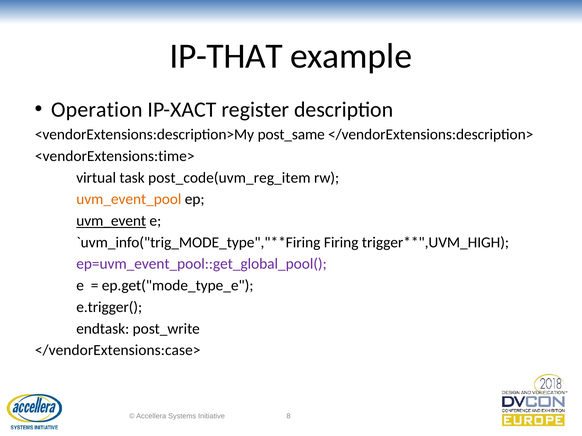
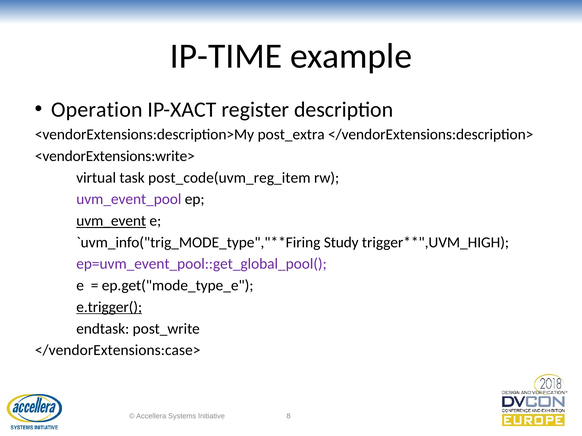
IP-THAT: IP-THAT -> IP-TIME (226, 56)
post_same: post_same -> post_extra (291, 135)
<vendorExtensions:time>: <vendorExtensions:time> -> <vendorExtensions:write> (115, 156)
uvm_event_pool colour: orange -> purple (129, 199)
Firing: Firing -> Study (341, 243)
e.trigger( underline: none -> present (109, 307)
